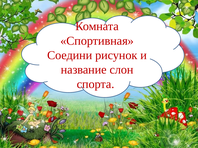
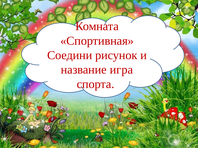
слон: слон -> игра (121, 70)
